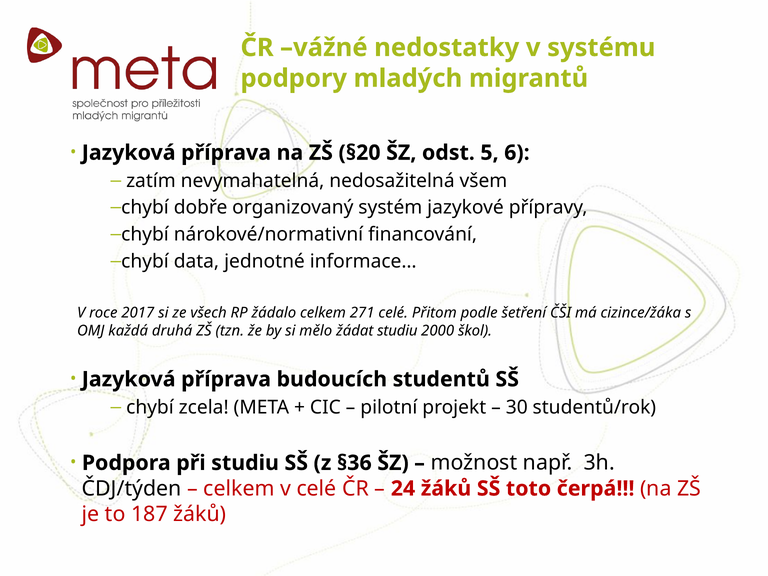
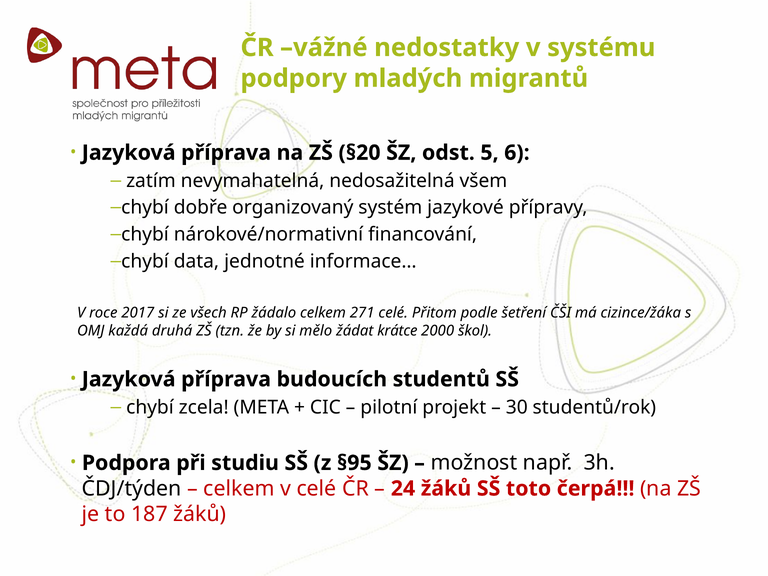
žádat studiu: studiu -> krátce (397, 331)
§36: §36 -> §95 (354, 463)
